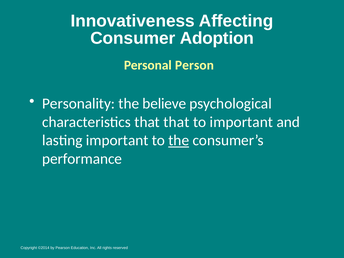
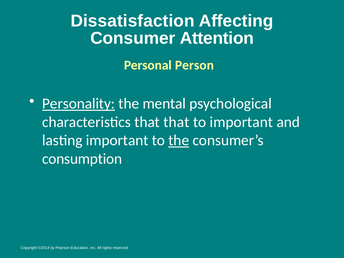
Innovativeness: Innovativeness -> Dissatisfaction (133, 21)
Adoption: Adoption -> Attention (217, 38)
Personality underline: none -> present (79, 104)
believe: believe -> mental (164, 104)
performance: performance -> consumption (82, 159)
